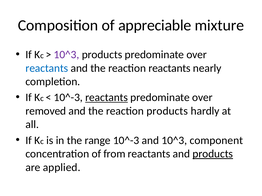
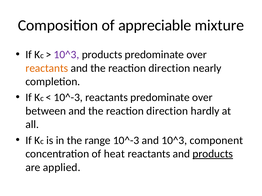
reactants colour: blue -> orange (47, 68)
reactants: reactants -> direction (169, 68)
reactants underline: present -> none (107, 98)
removed: removed -> between (46, 111)
products: products -> direction (167, 111)
from: from -> heat (114, 154)
